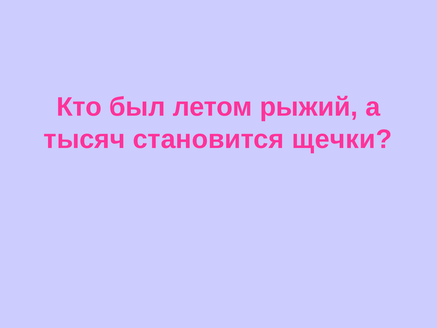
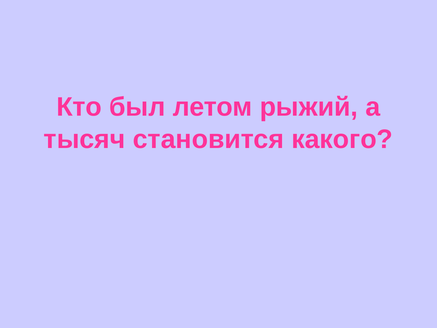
щечки: щечки -> какого (342, 139)
